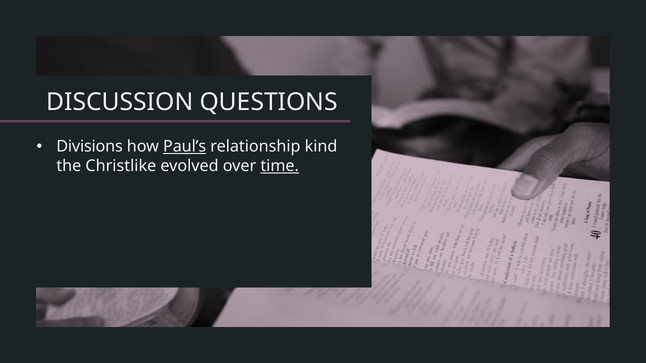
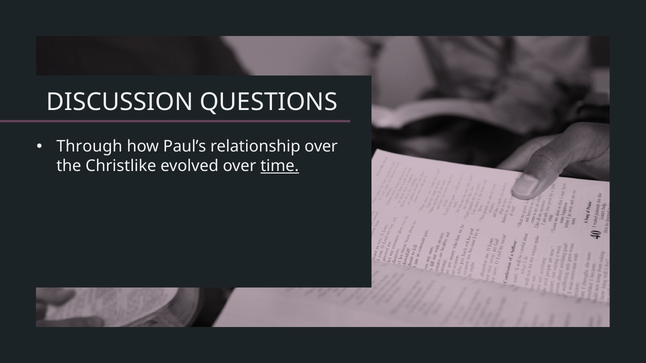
Divisions: Divisions -> Through (89, 147)
Paul’s underline: present -> none (185, 147)
relationship kind: kind -> over (321, 147)
